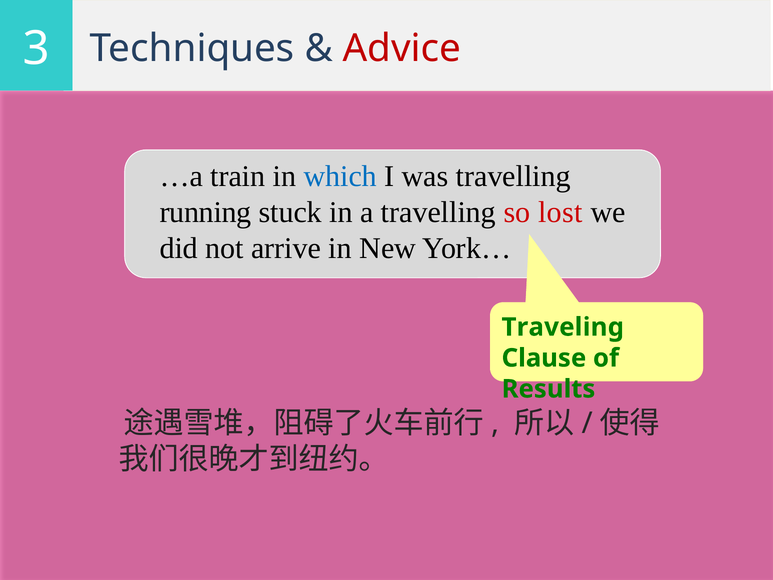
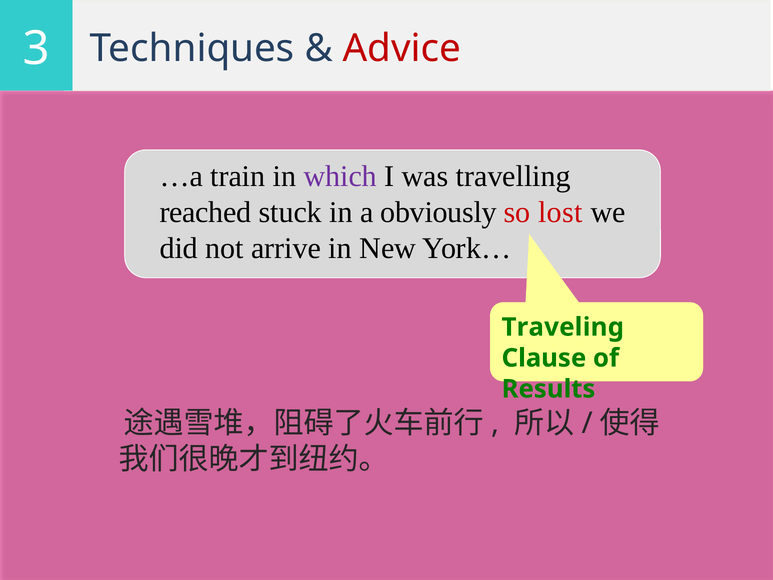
which colour: blue -> purple (340, 176)
running: running -> reached (205, 212)
a travelling: travelling -> obviously (439, 212)
